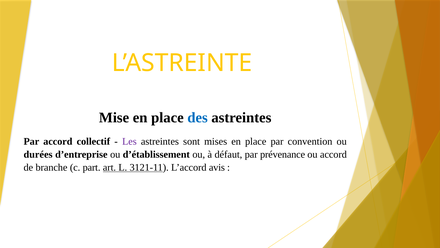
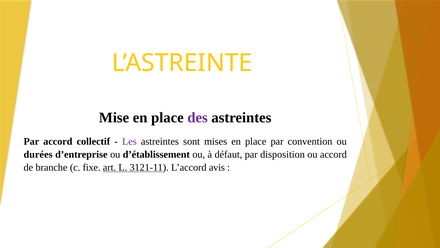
des colour: blue -> purple (198, 118)
prévenance: prévenance -> disposition (283, 154)
part: part -> fixe (92, 167)
